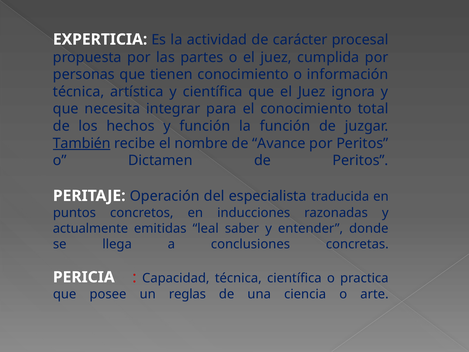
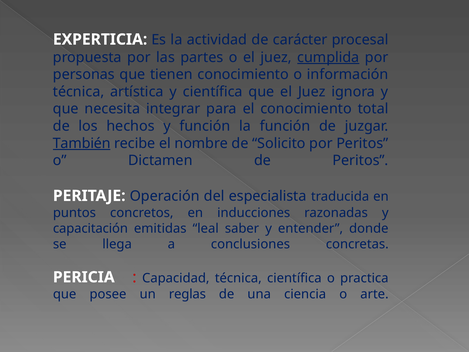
cumplida underline: none -> present (328, 57)
Avance: Avance -> Solicito (279, 143)
actualmente: actualmente -> capacitación (90, 228)
